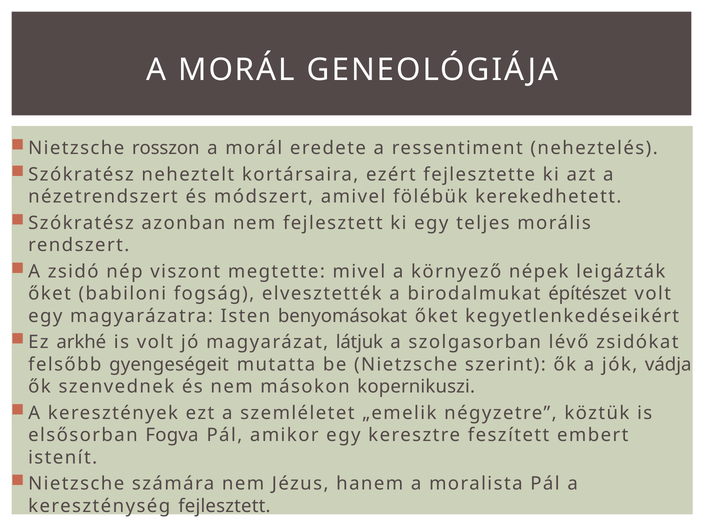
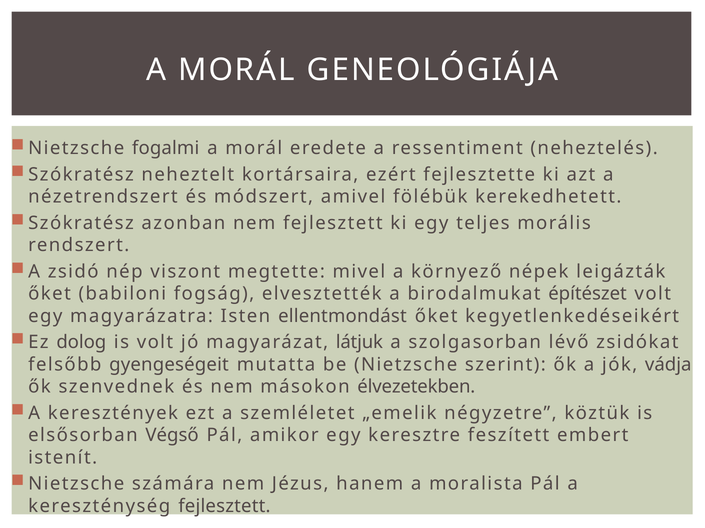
rosszon: rosszon -> fogalmi (166, 149)
benyomásokat: benyomásokat -> ellentmondást (342, 316)
arkhé: arkhé -> dolog (81, 343)
kopernikuszi: kopernikuszi -> élvezetekben (416, 387)
Fogva: Fogva -> Végső (172, 436)
